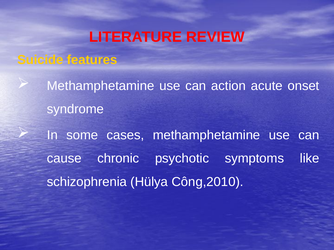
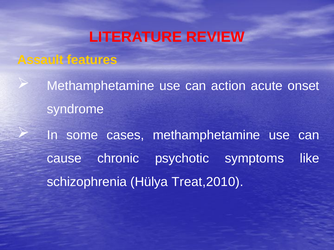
Suicide: Suicide -> Assault (40, 60)
Công,2010: Công,2010 -> Treat,2010 (207, 182)
